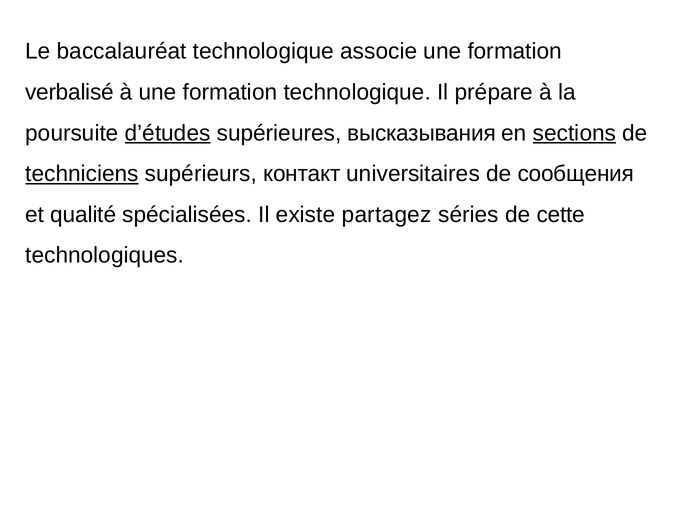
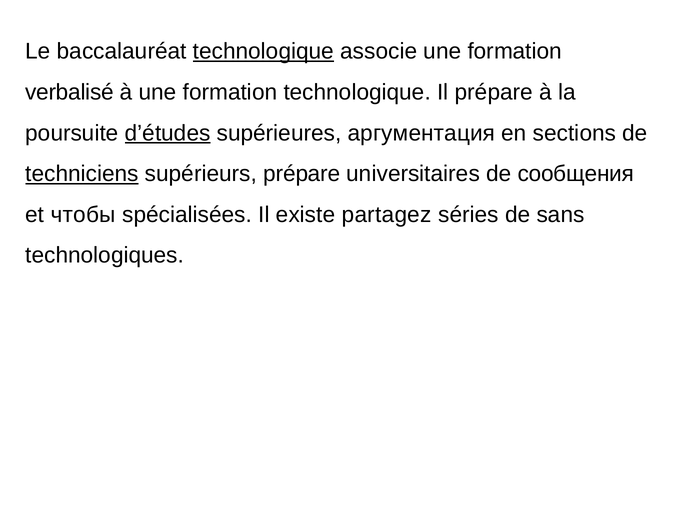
technologique underline: none -> present (263, 51)
высказывания: высказывания -> аргументация (421, 133)
sections underline: present -> none (574, 133)
supérieurs контакт: контакт -> prépare (302, 174)
qualité: qualité -> чтобы (83, 215)
cette: cette -> sans (561, 215)
